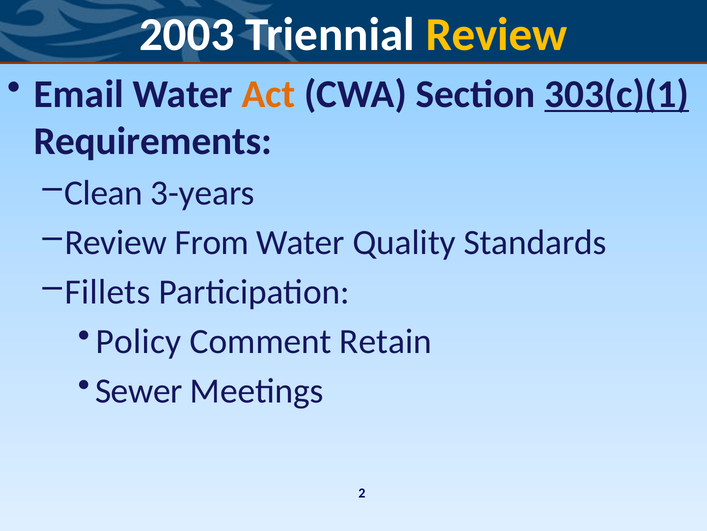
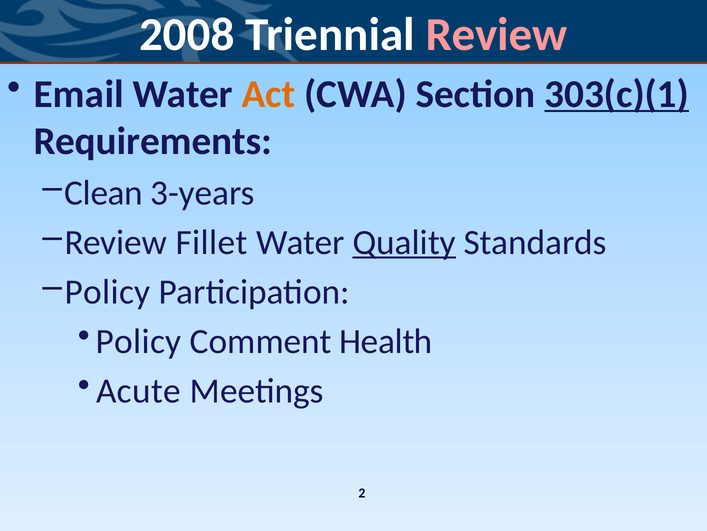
2003: 2003 -> 2008 (187, 35)
Review colour: yellow -> pink (497, 35)
From: From -> Fillet (212, 242)
Quality underline: none -> present (404, 242)
Fillets: Fillets -> Policy (108, 292)
Retain: Retain -> Health (386, 341)
Sewer: Sewer -> Acute (138, 391)
